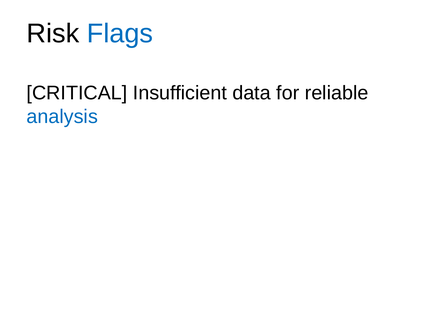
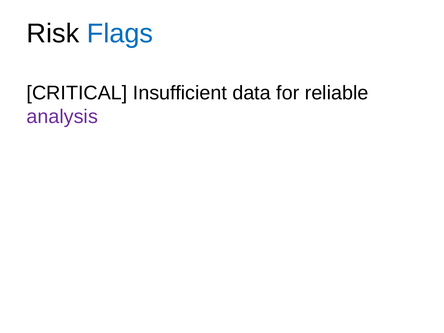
analysis colour: blue -> purple (62, 117)
